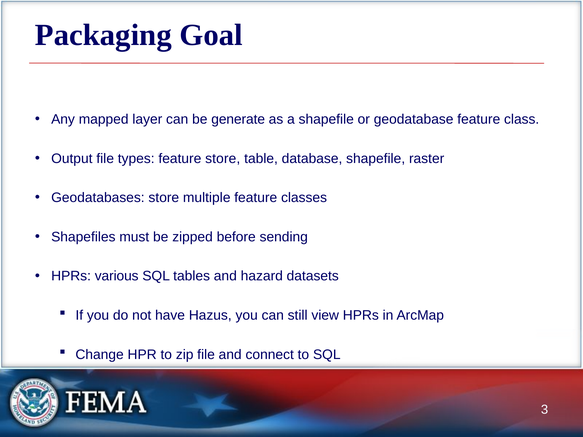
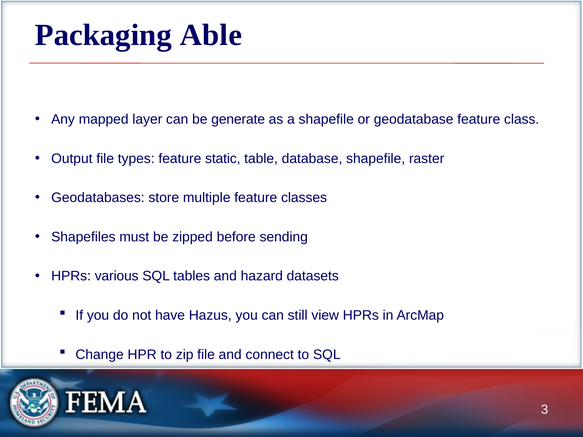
Goal: Goal -> Able (211, 35)
feature store: store -> static (223, 159)
